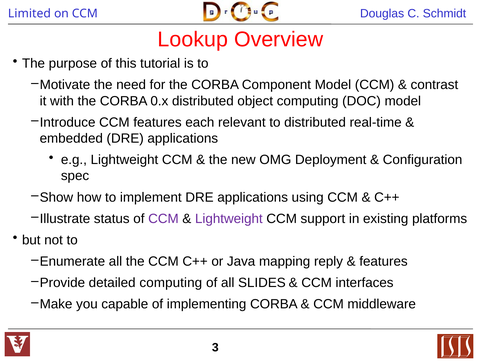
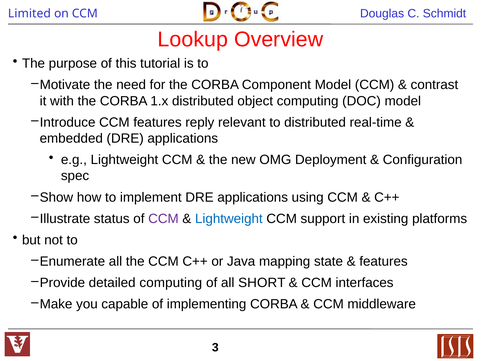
0.x: 0.x -> 1.x (159, 101)
each: each -> reply (200, 122)
Lightweight colour: purple -> blue (229, 218)
reply: reply -> state (328, 261)
SLIDES: SLIDES -> SHORT (262, 283)
